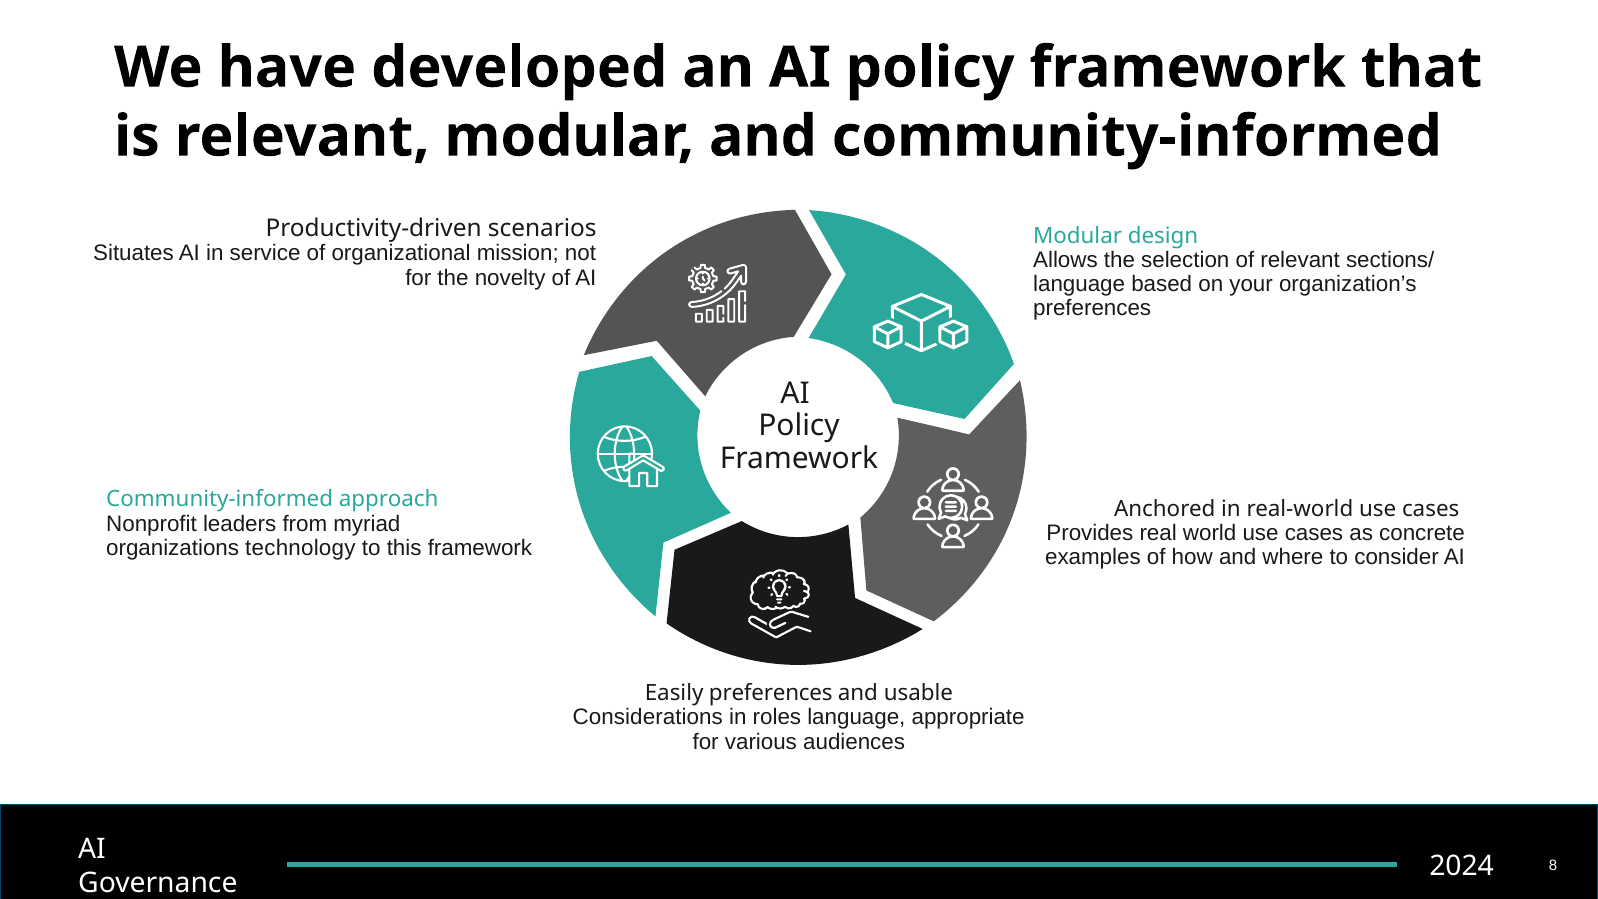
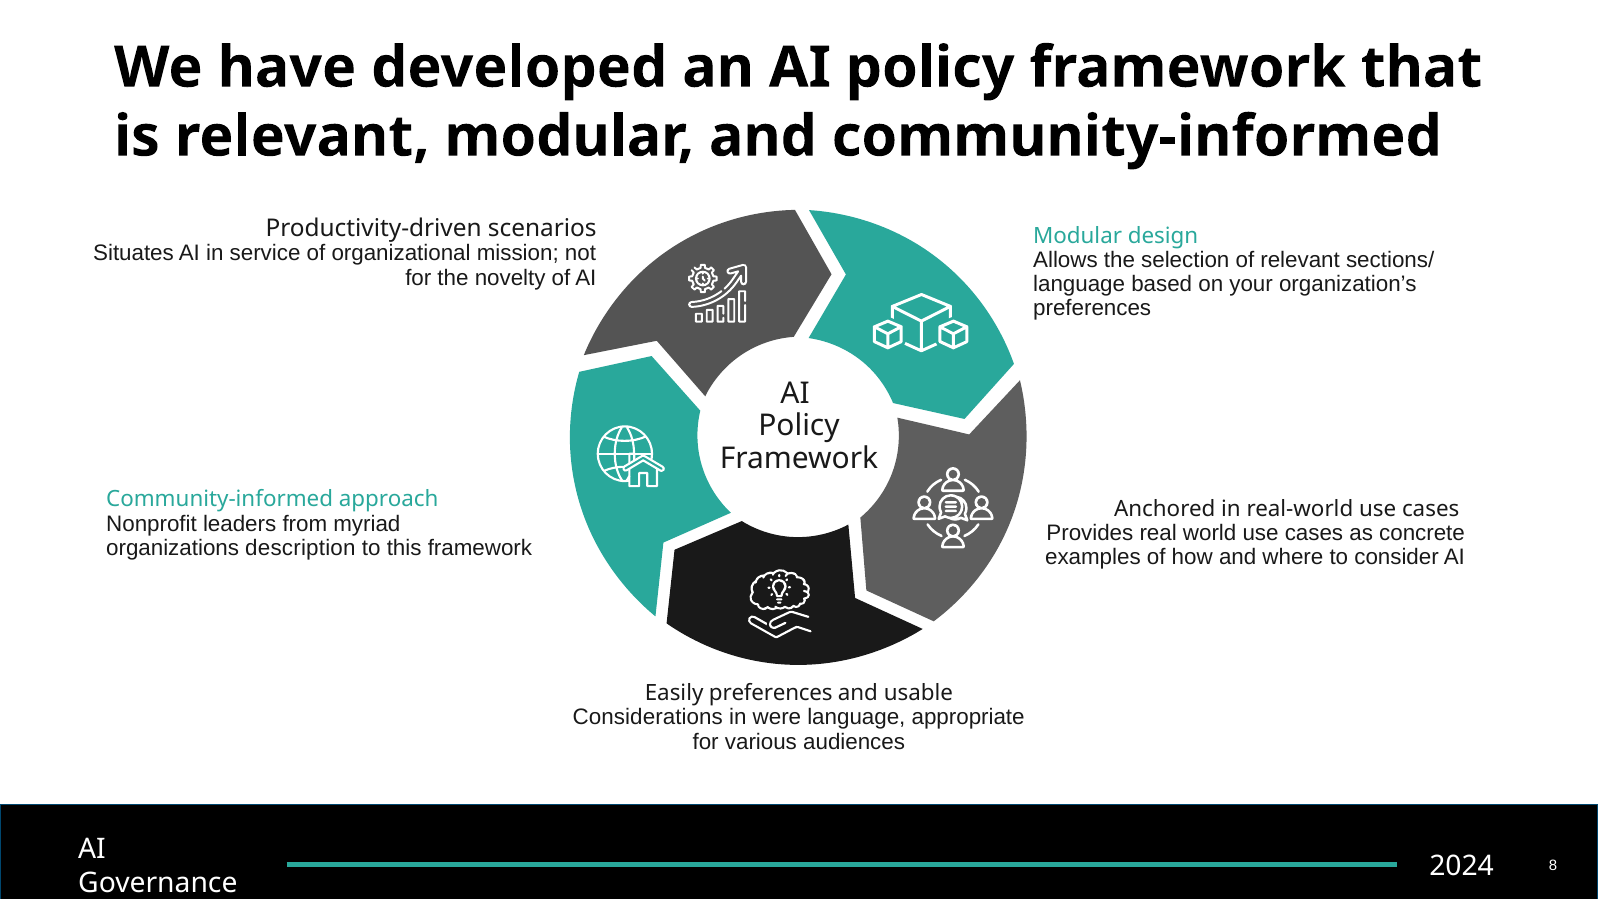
technology: technology -> description (300, 548)
roles: roles -> were (777, 717)
